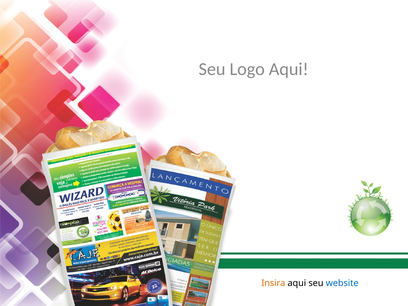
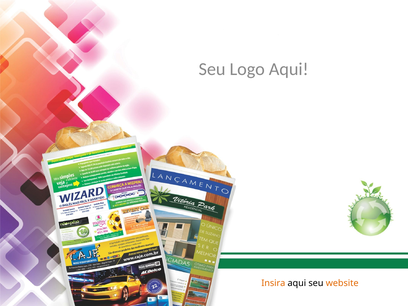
website colour: blue -> orange (342, 283)
